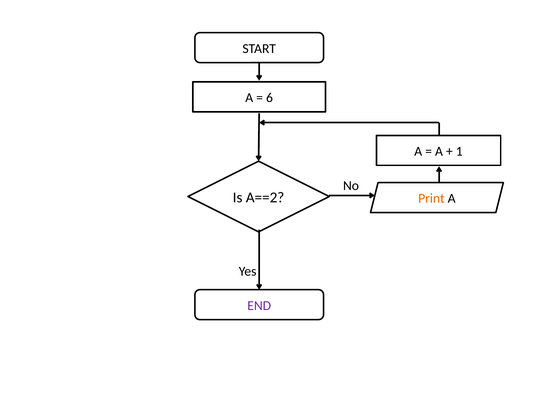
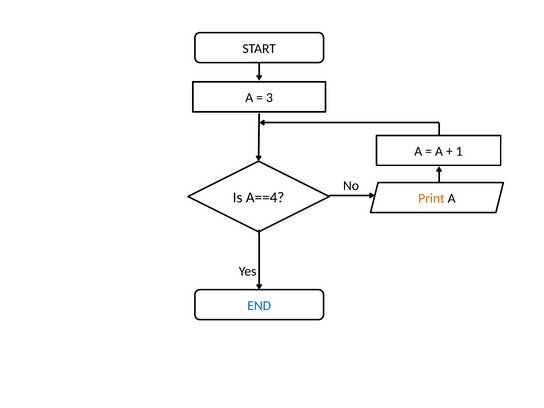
6: 6 -> 3 (269, 98)
A==2: A==2 -> A==4 (265, 198)
END colour: purple -> blue (259, 306)
